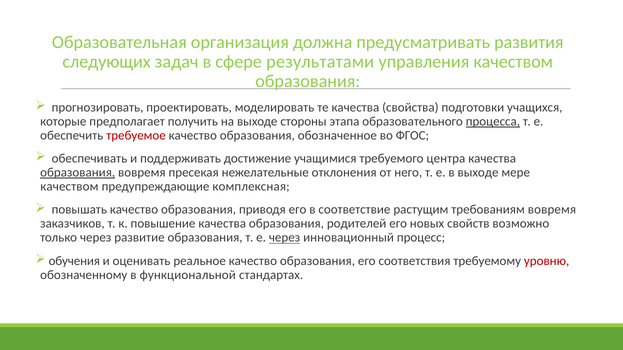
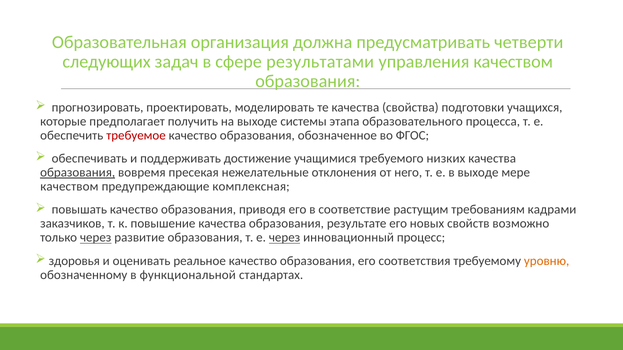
развития: развития -> четверти (529, 42)
стороны: стороны -> системы (304, 122)
процесса underline: present -> none (493, 122)
центра: центра -> низких (446, 159)
требованиям вовремя: вовремя -> кадрами (552, 210)
родителей: родителей -> результате (357, 224)
через underline: none -> present (96, 238)
обучения: обучения -> здоровья (74, 261)
уровню colour: red -> orange (547, 261)
